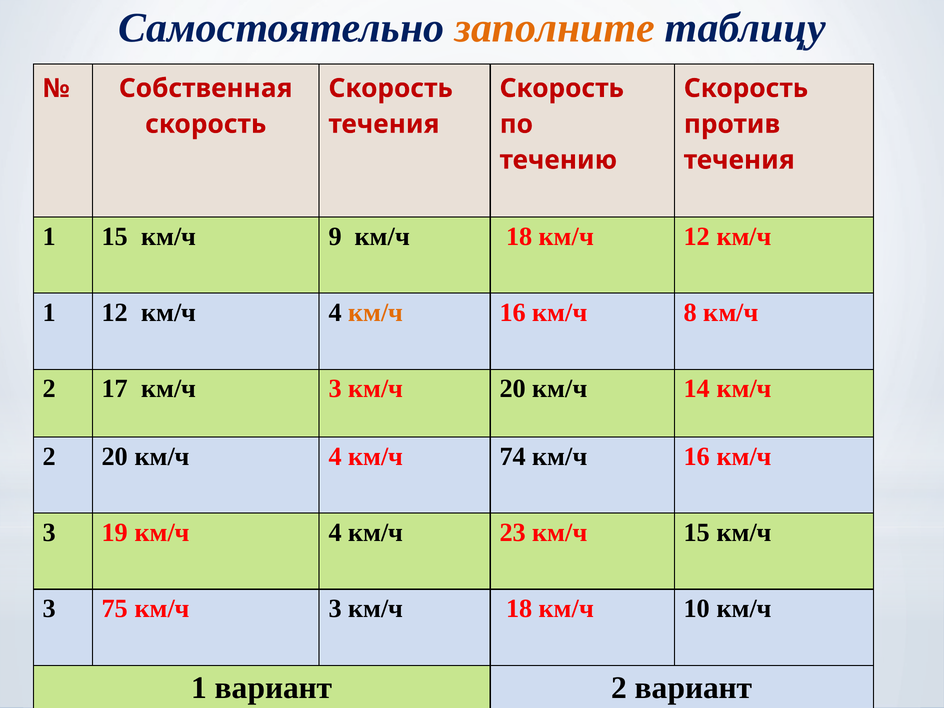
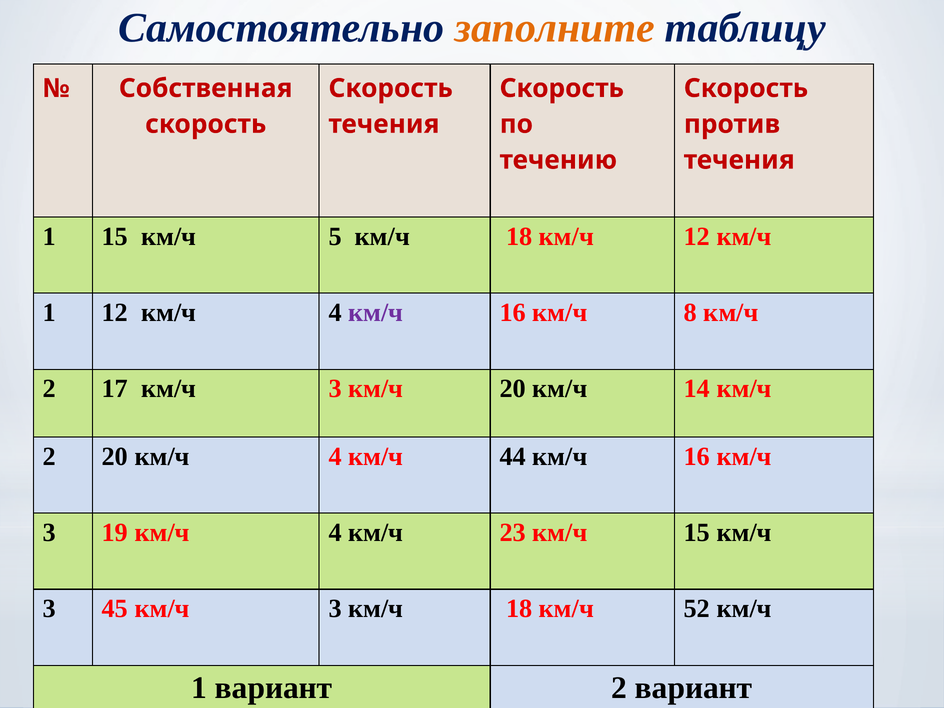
9: 9 -> 5 (335, 237)
км/ч colour: orange -> purple (376, 313)
74: 74 -> 44 (513, 457)
75: 75 -> 45 (115, 609)
10: 10 -> 52 (697, 609)
